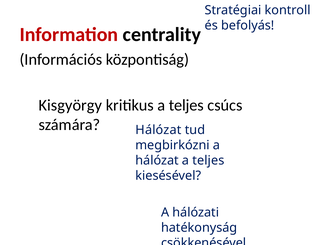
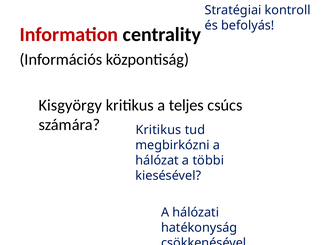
Hálózat: Hálózat -> Kritikus (158, 130)
hálózat a teljes: teljes -> többi (208, 160)
